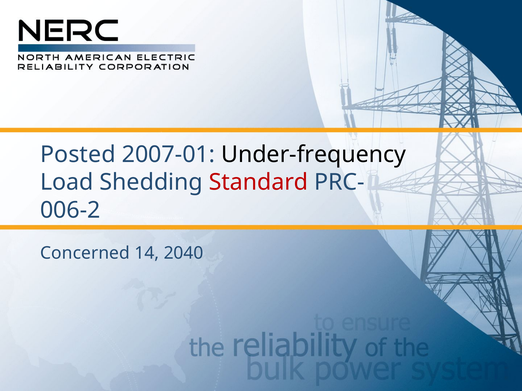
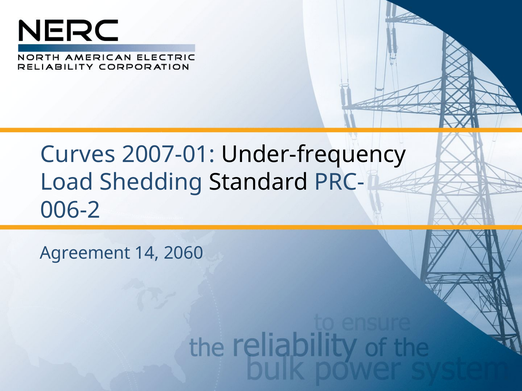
Posted: Posted -> Curves (78, 155)
Standard colour: red -> black (259, 183)
Concerned: Concerned -> Agreement (85, 254)
2040: 2040 -> 2060 (184, 254)
